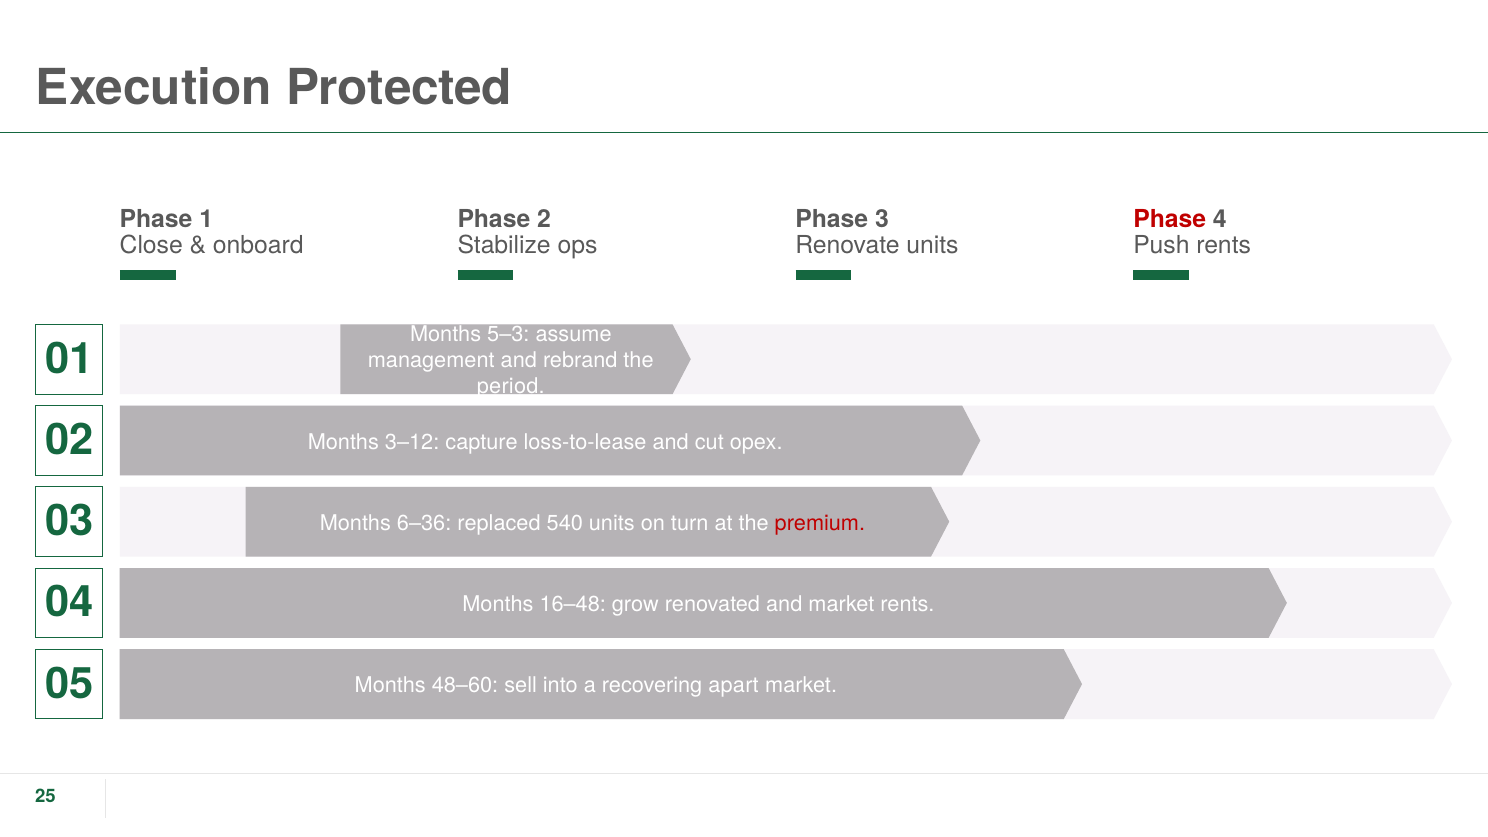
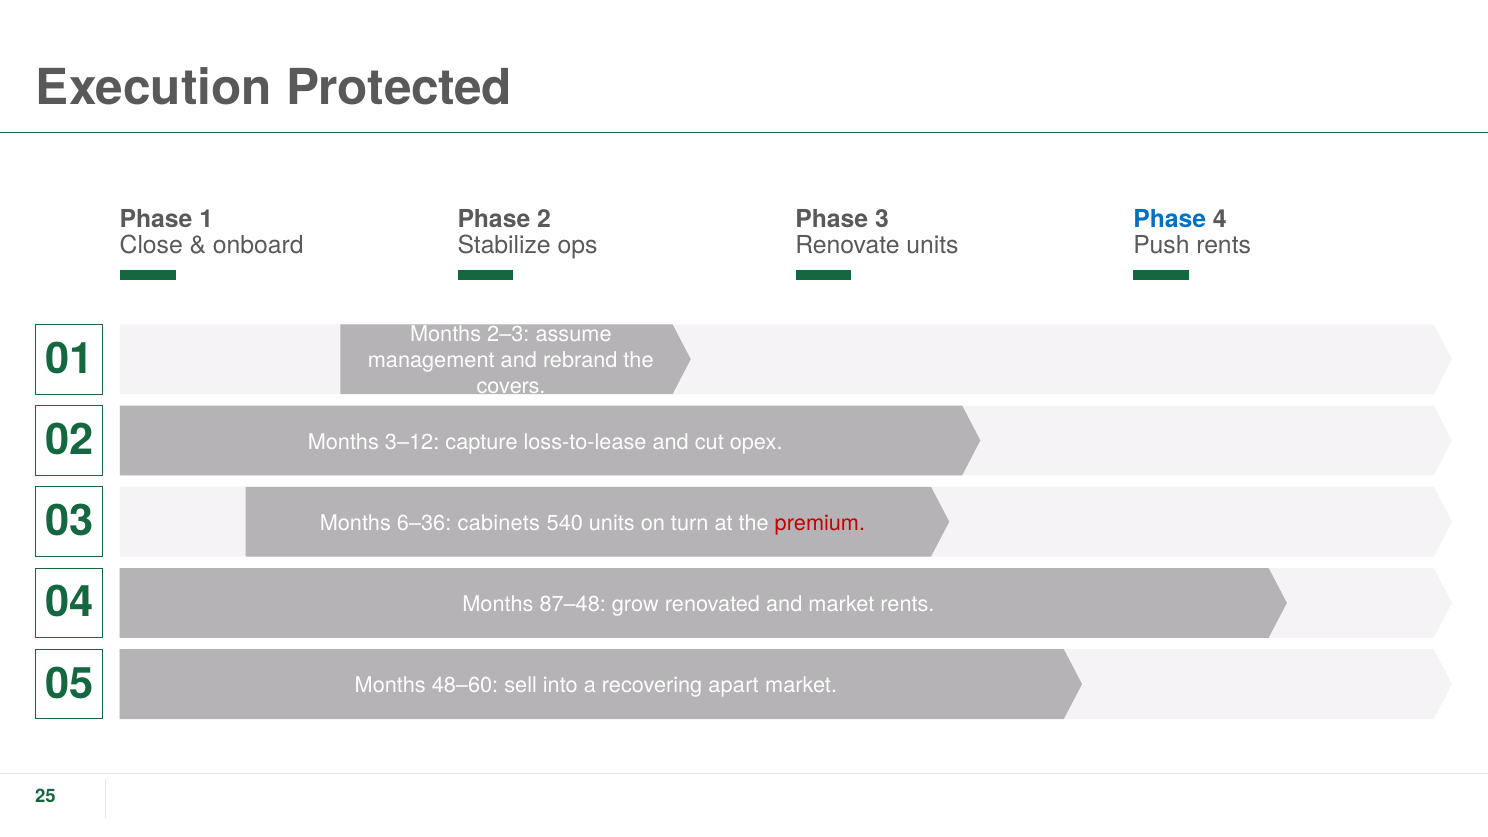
Phase colour: red -> blue (1170, 219)
5–3: 5–3 -> 2–3 (508, 335)
period: period -> covers (511, 387)
replaced: replaced -> cabinets (499, 523)
16–48: 16–48 -> 87–48 (573, 604)
